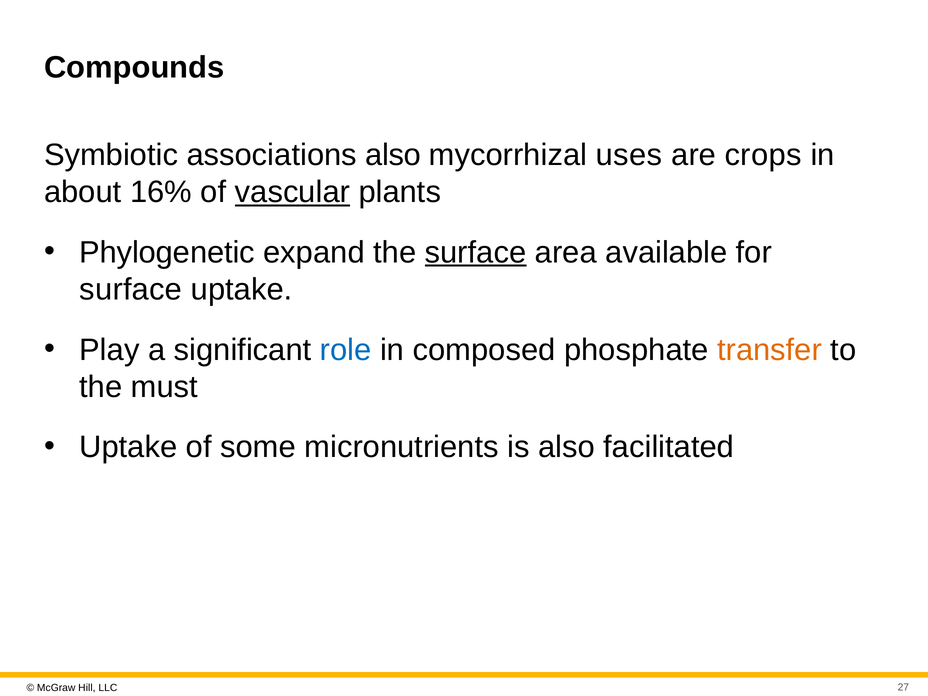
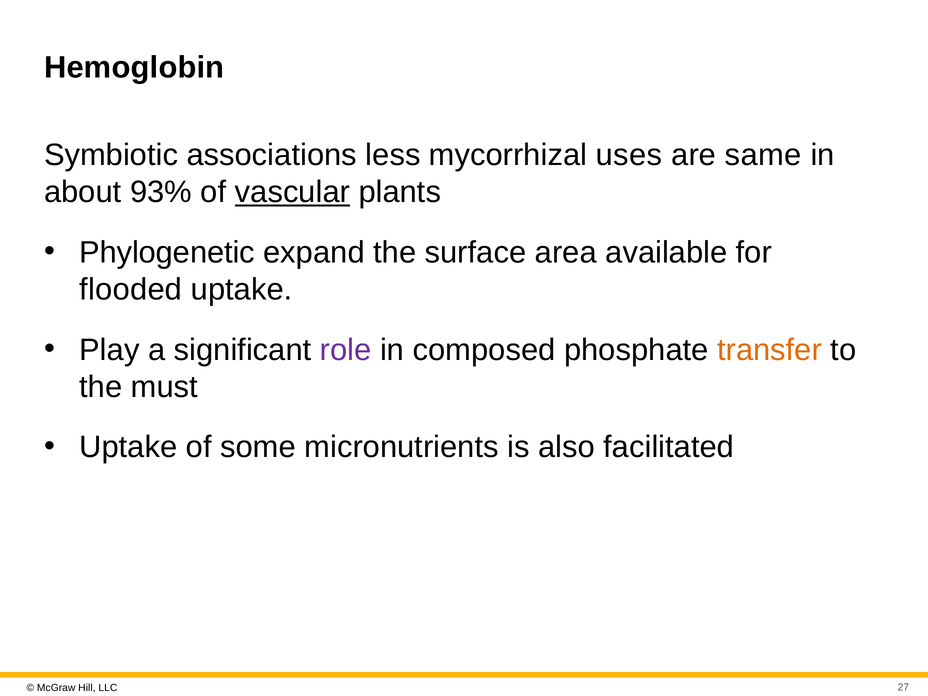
Compounds: Compounds -> Hemoglobin (134, 68)
associations also: also -> less (393, 155)
crops: crops -> same (763, 155)
16%: 16% -> 93% (161, 192)
surface underline: present -> none (476, 252)
surface: surface -> flooded (131, 289)
role colour: blue -> purple (346, 350)
